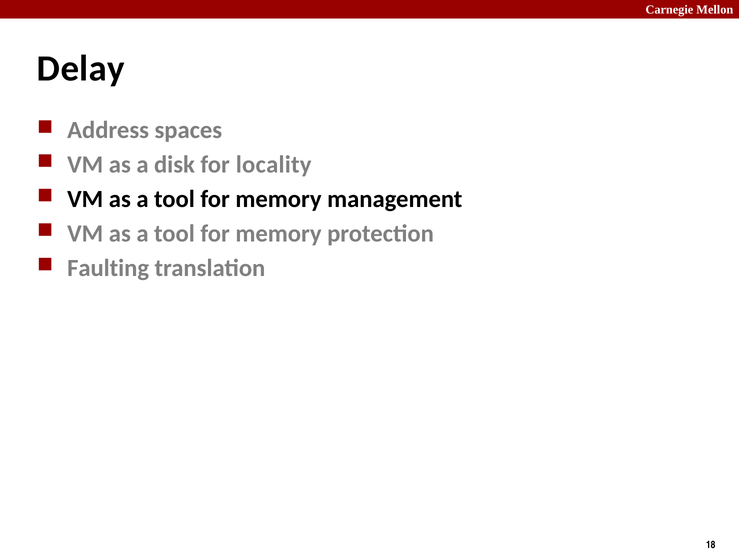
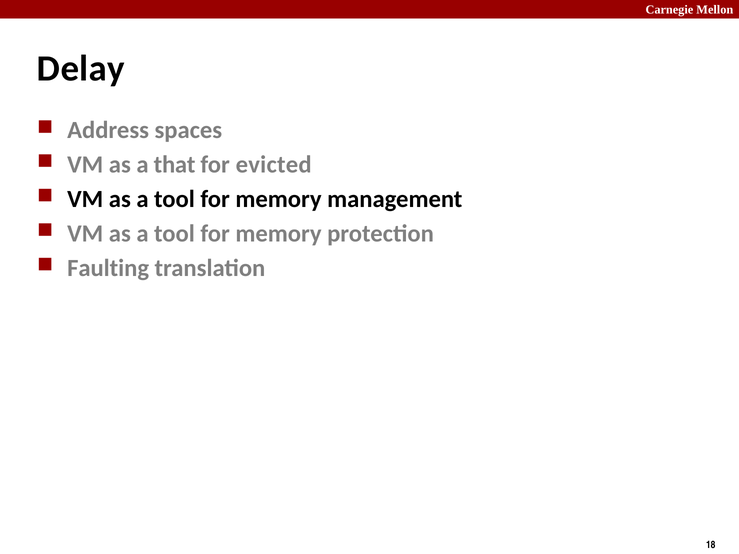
disk: disk -> that (175, 165)
locality: locality -> evicted (274, 165)
